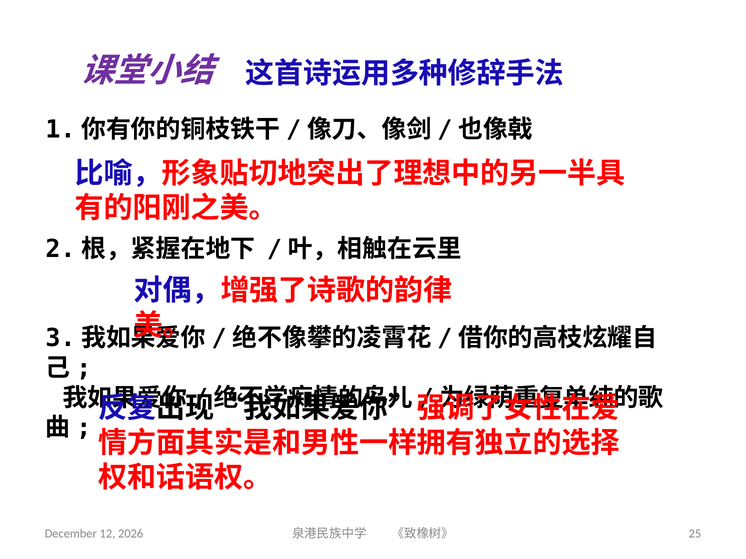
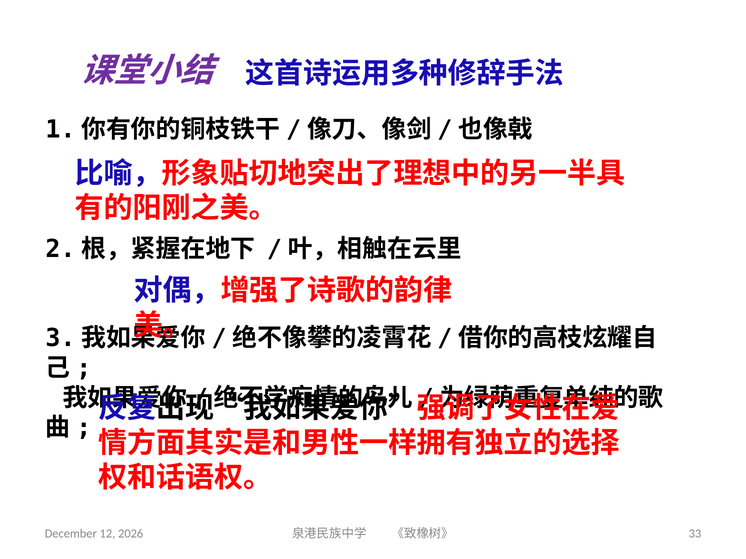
25: 25 -> 33 (695, 534)
